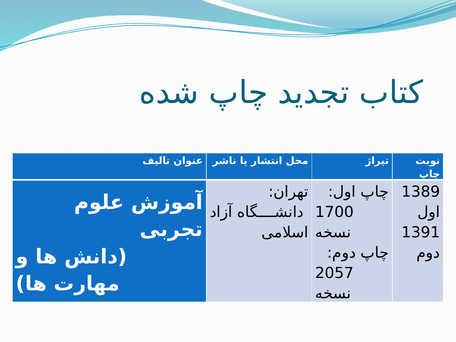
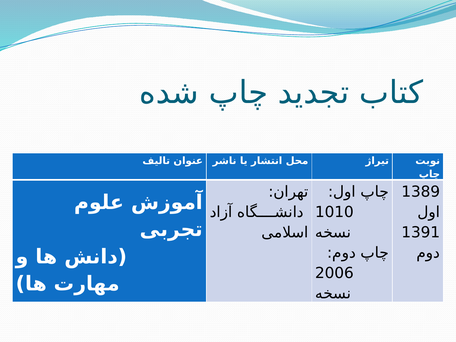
1700: 1700 -> 1010 (335, 212)
2057: 2057 -> 2006 (335, 273)
